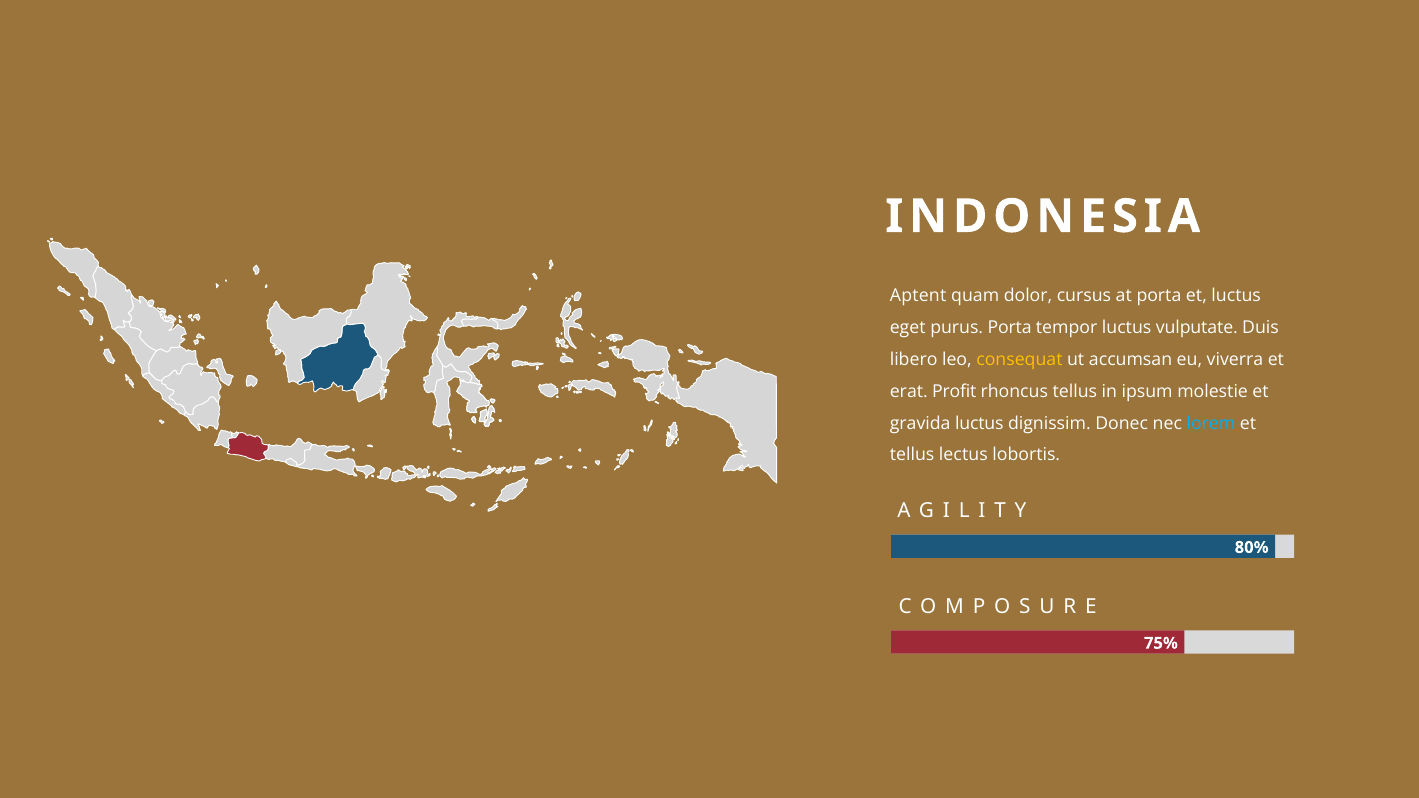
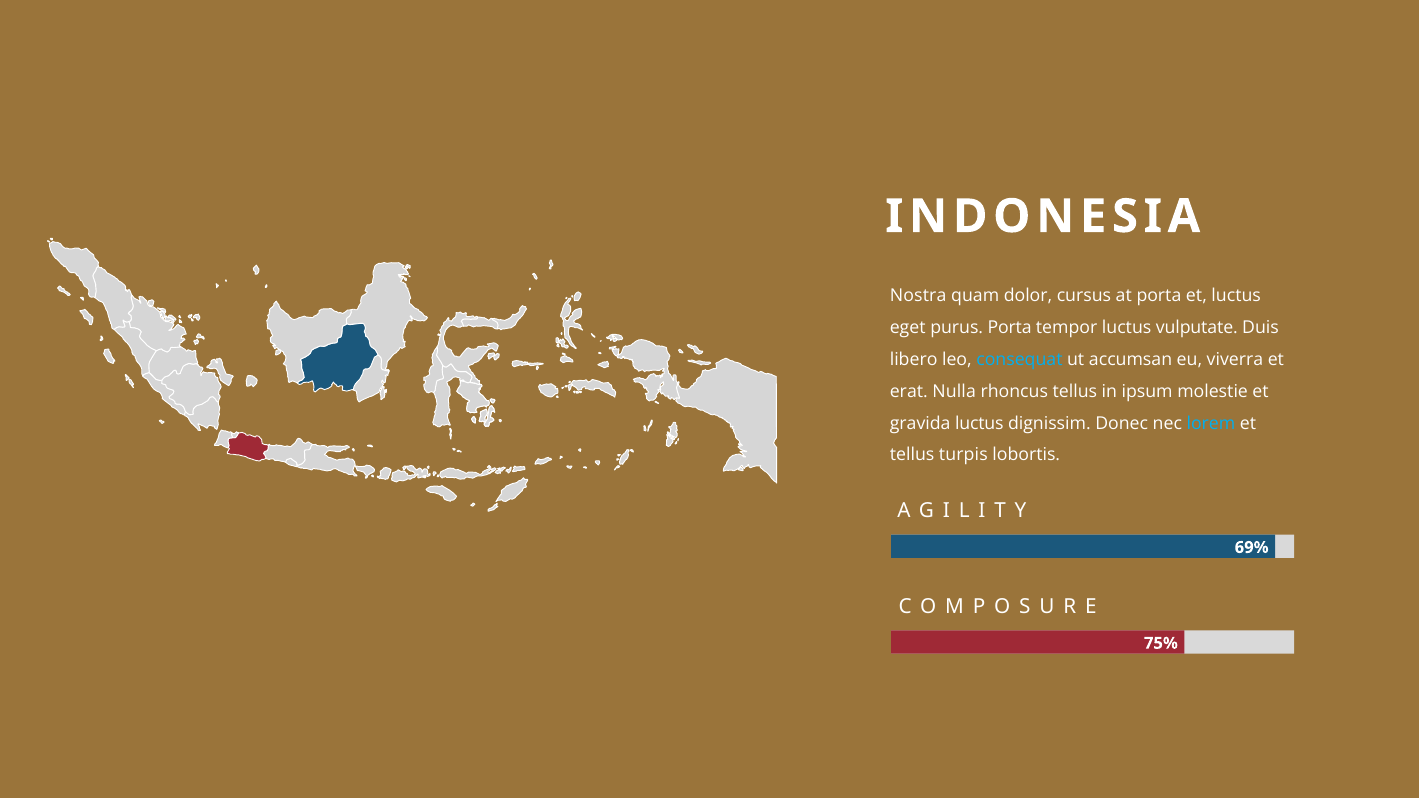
Aptent: Aptent -> Nostra (918, 296)
consequat colour: yellow -> light blue (1019, 359)
Profit: Profit -> Nulla (954, 391)
lectus: lectus -> turpis (963, 455)
80%: 80% -> 69% (1252, 548)
